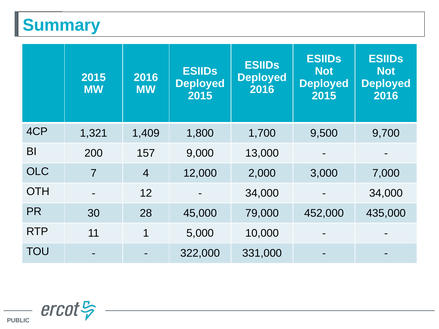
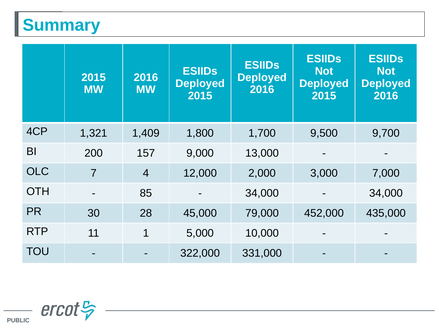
12: 12 -> 85 (146, 193)
